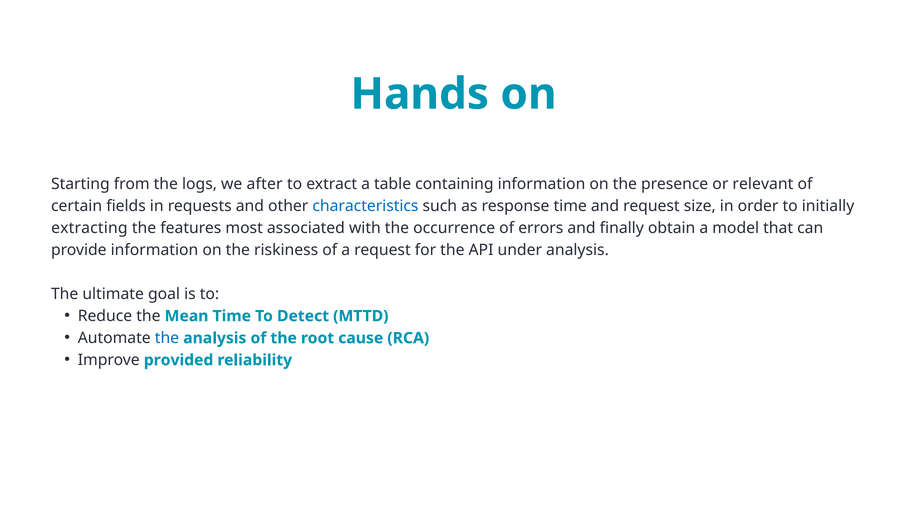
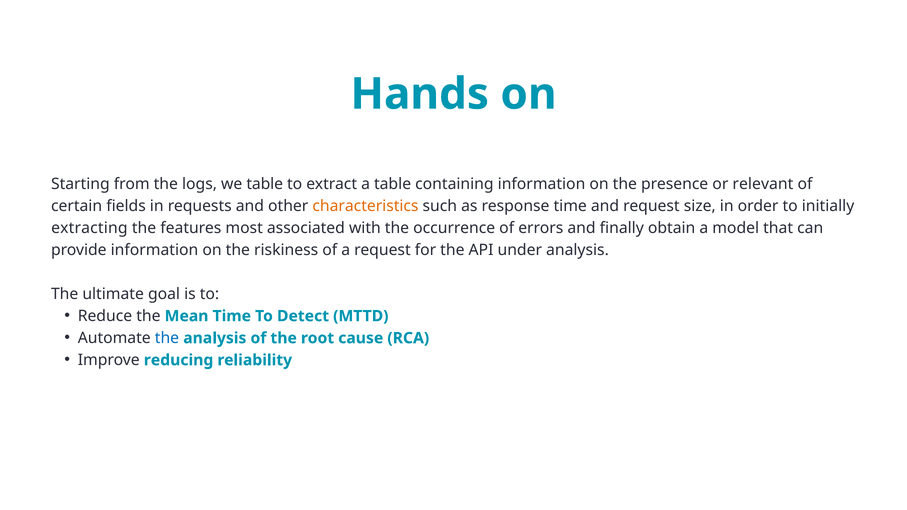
we after: after -> table (265, 184)
characteristics colour: blue -> orange (365, 206)
provided: provided -> reducing (179, 360)
